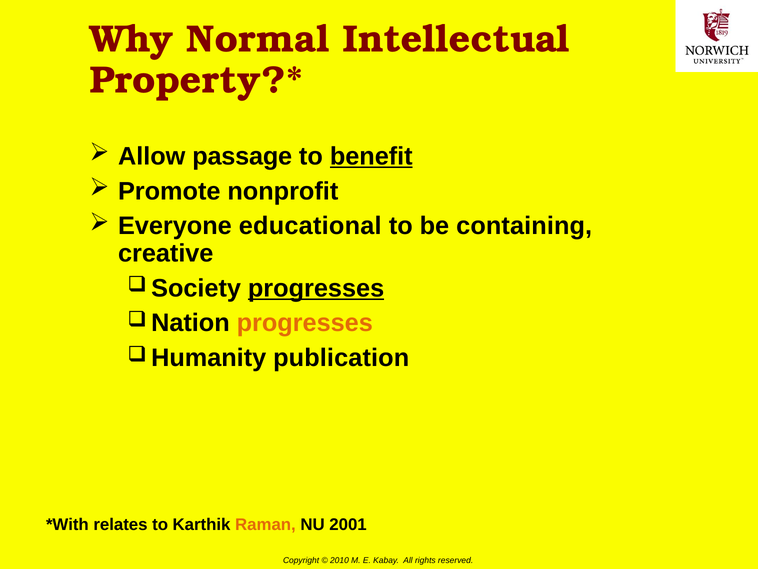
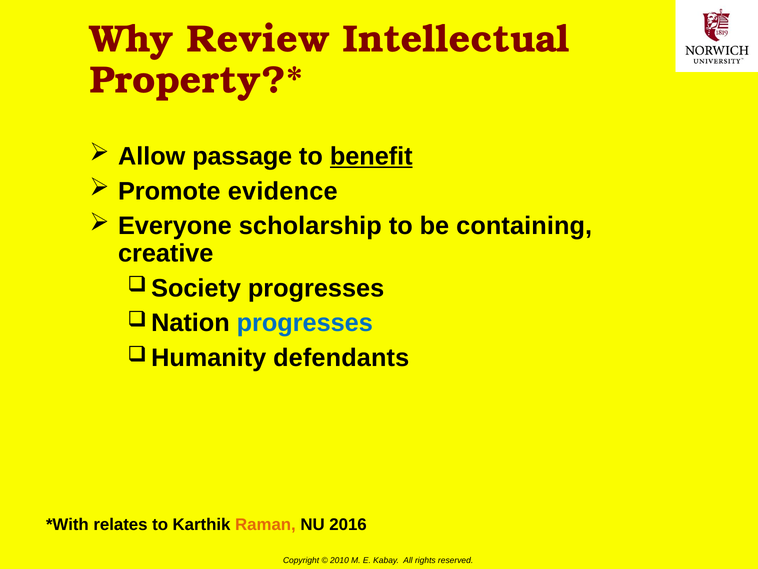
Normal: Normal -> Review (258, 39)
nonprofit: nonprofit -> evidence (283, 191)
educational: educational -> scholarship (310, 226)
progresses underline: present -> none (316, 288)
progresses colour: orange -> blue (305, 323)
publication: publication -> defendants (341, 358)
2001: 2001 -> 2016 (348, 524)
